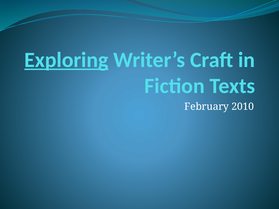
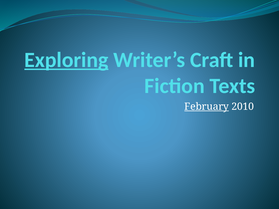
February underline: none -> present (207, 107)
